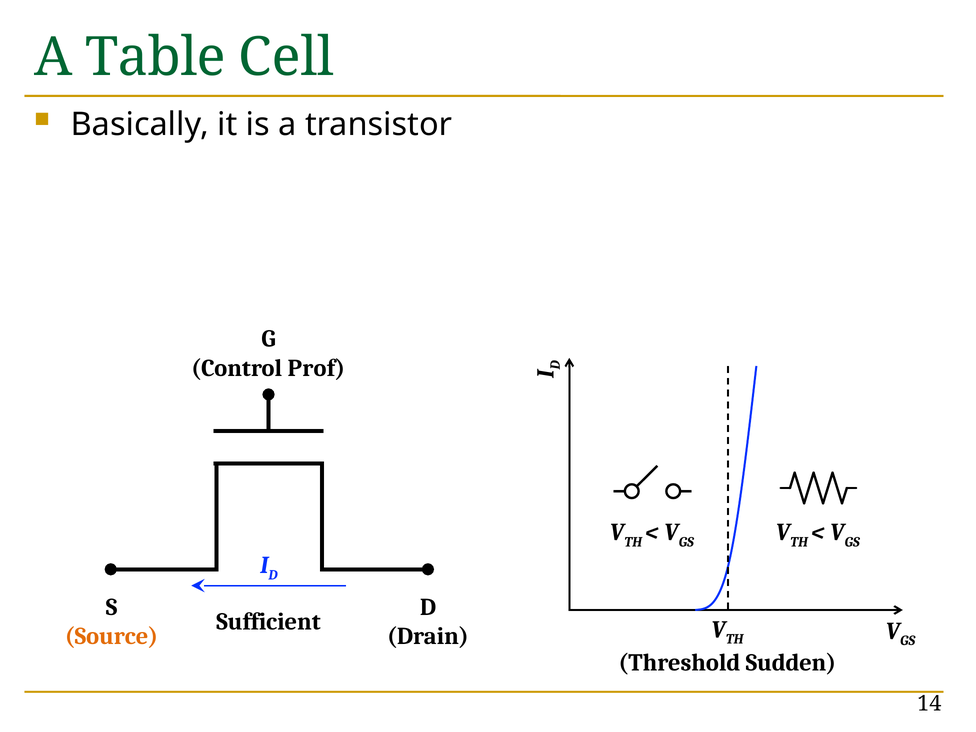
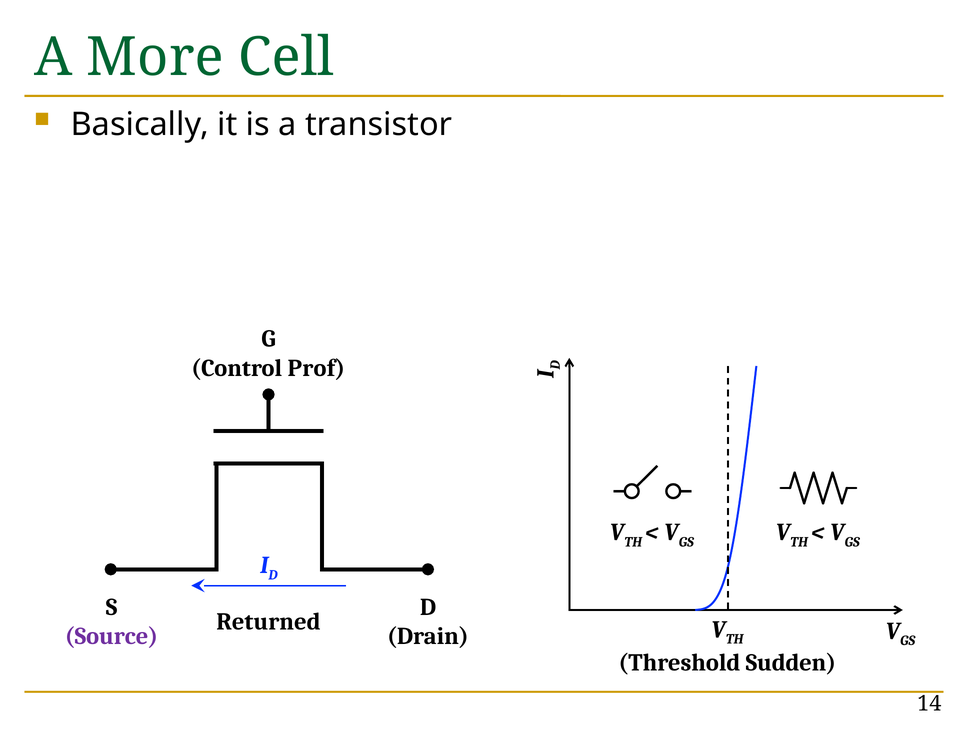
Table: Table -> More (155, 57)
Sufficient: Sufficient -> Returned (268, 622)
Source colour: orange -> purple (111, 636)
